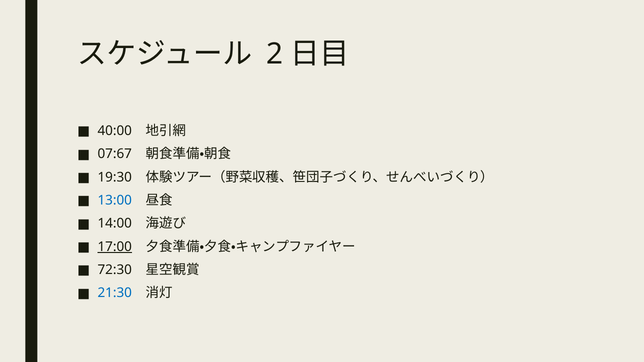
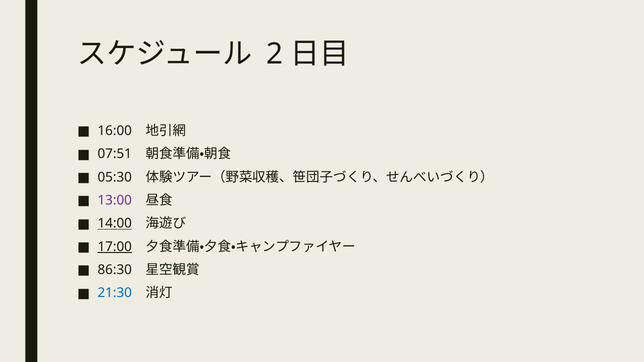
40:00: 40:00 -> 16:00 (115, 131)
07:67: 07:67 -> 07:51 (115, 154)
19:30: 19:30 -> 05:30 (115, 177)
13:00 colour: blue -> purple (115, 200)
14:00 underline: none -> present (115, 224)
72:30: 72:30 -> 86:30 (115, 270)
